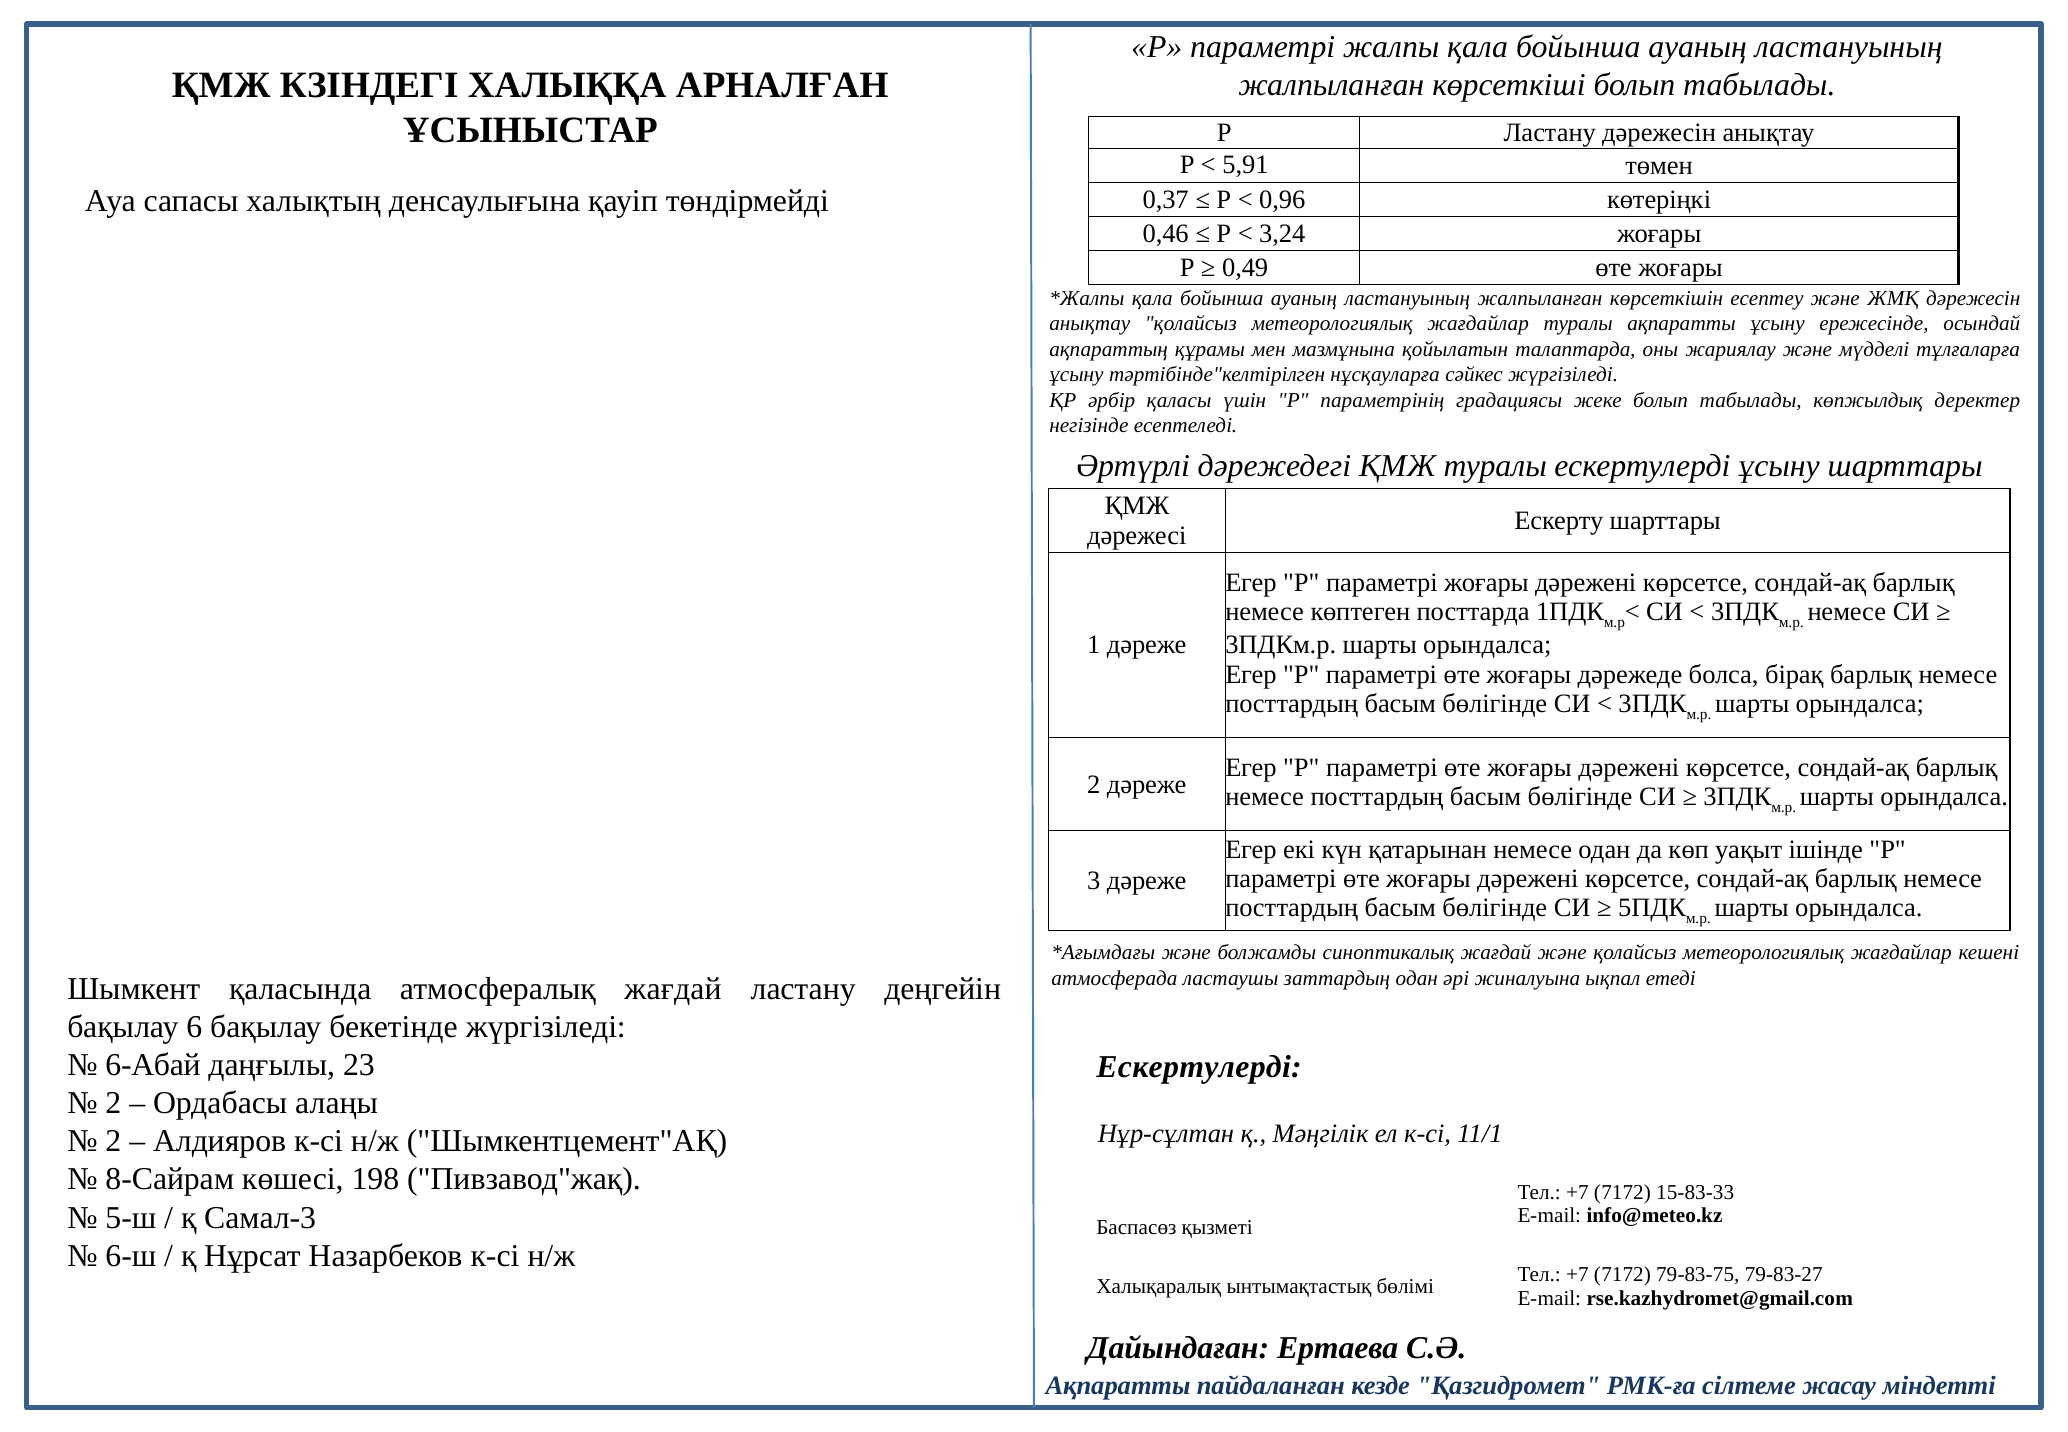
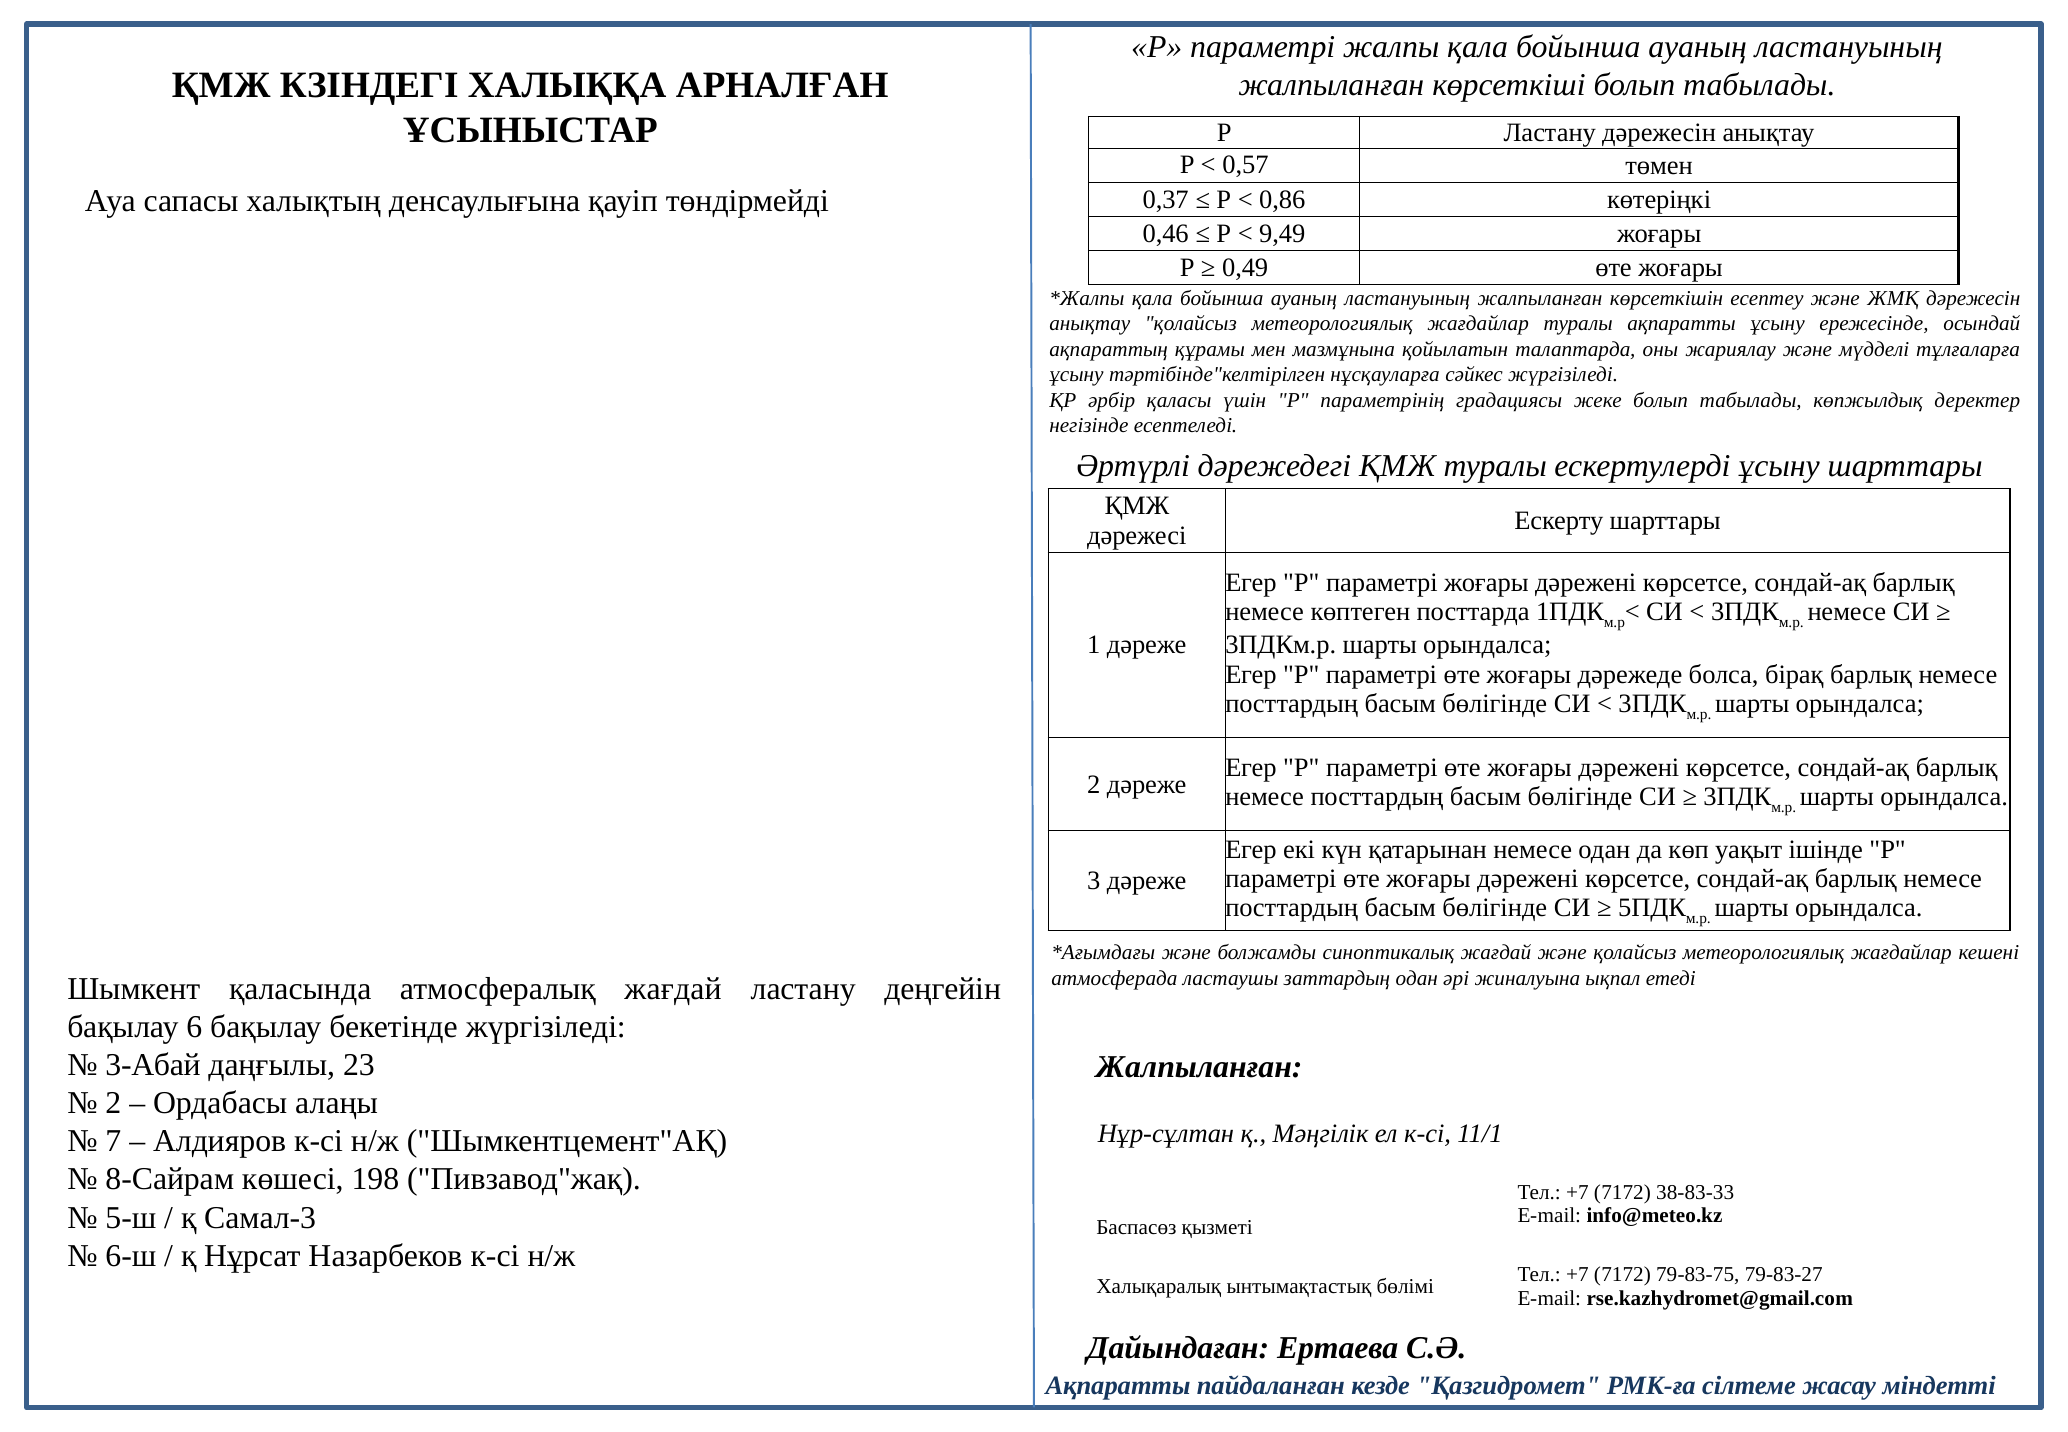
5,91: 5,91 -> 0,57 (1246, 165)
0,96: 0,96 -> 0,86 (1282, 199)
3,24: 3,24 -> 9,49 (1282, 233)
6-Абай: 6-Абай -> 3-Абай (153, 1065)
Ескертулерді: Ескертулерді -> Жалпыланған (1199, 1067)
2: 2 -> 7 (113, 1141)
15-83-33: 15-83-33 -> 38-83-33 (1695, 1192)
